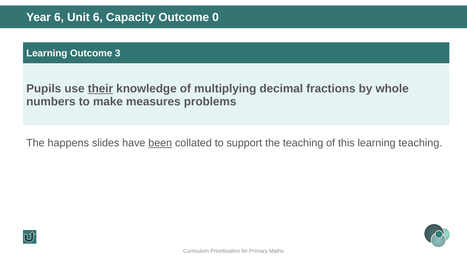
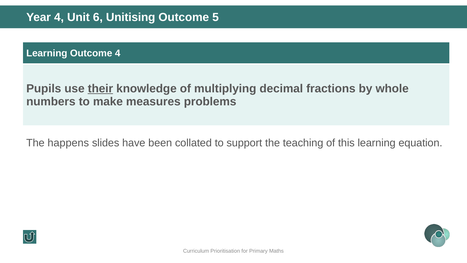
Year 6: 6 -> 4 (59, 17)
Capacity: Capacity -> Unitising (131, 17)
0: 0 -> 5 (216, 17)
Outcome 3: 3 -> 4 (118, 53)
been underline: present -> none (160, 143)
learning teaching: teaching -> equation (420, 143)
